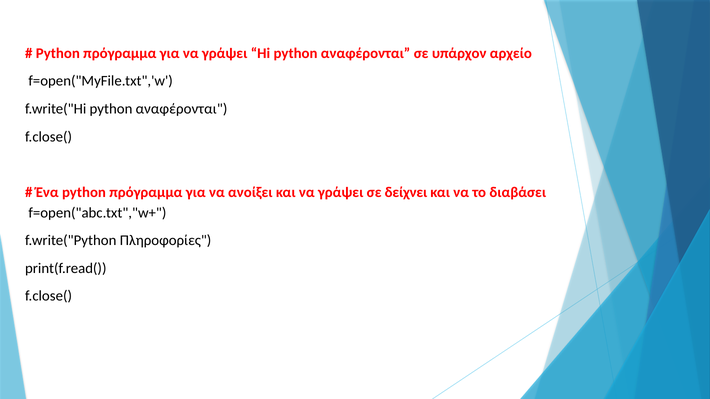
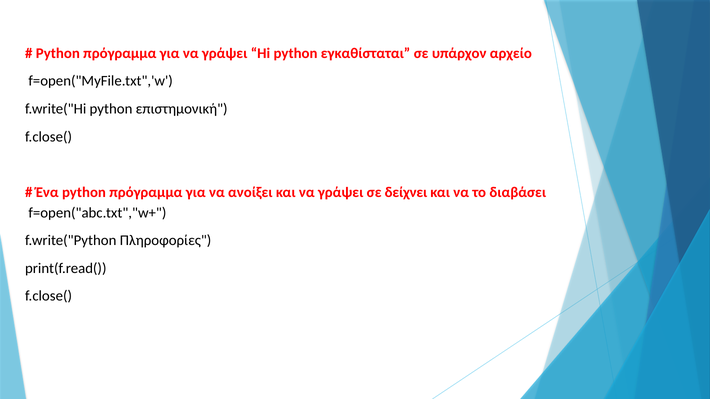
Hi python αναφέρονται: αναφέρονται -> εγκαθίσταται (366, 53)
f.write("Hi python αναφέρονται: αναφέρονται -> επιστημονική (182, 109)
